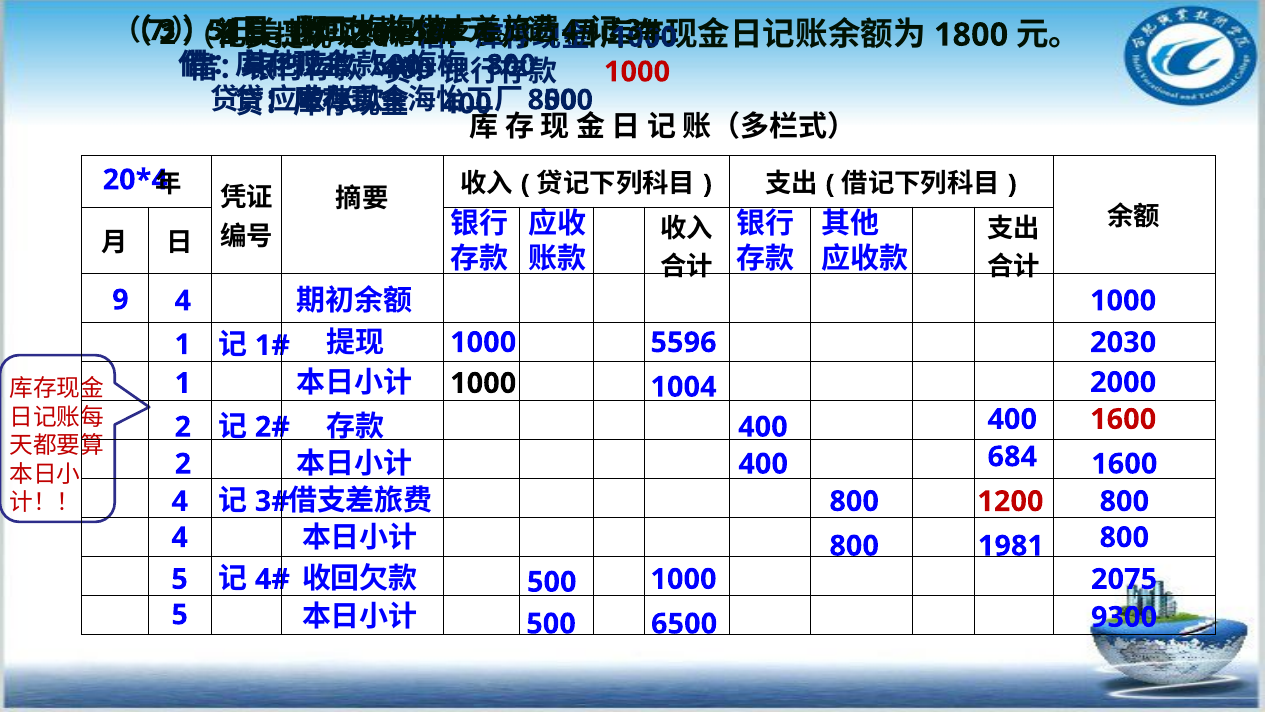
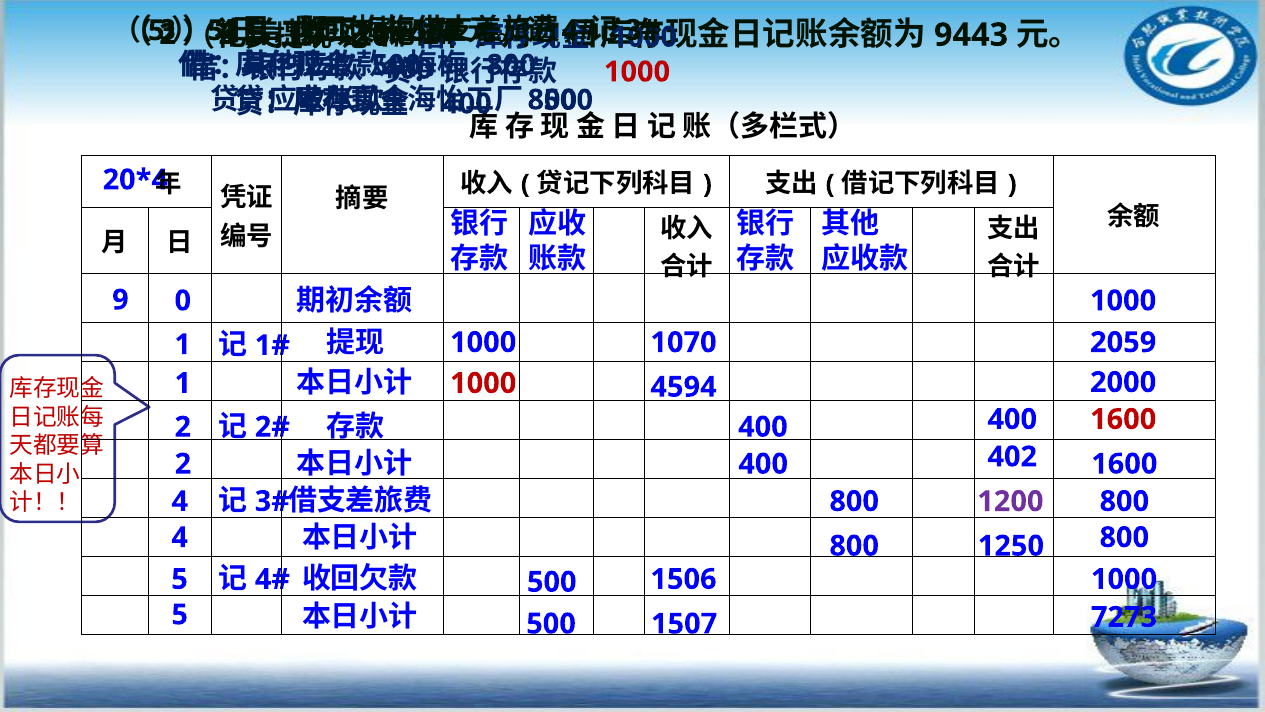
7: 7 -> 5 (156, 30)
1800: 1800 -> 9443 (971, 35)
9 4: 4 -> 0 (183, 301)
2030: 2030 -> 2059 (1123, 342)
5596: 5596 -> 1070 (684, 342)
1000 colour: black -> red (483, 383)
1004: 1004 -> 4594 (684, 387)
684: 684 -> 402 (1012, 456)
1200 colour: red -> purple (1010, 501)
1981: 1981 -> 1250 (1011, 546)
1000: 1000 -> 1506 (684, 579)
2075: 2075 -> 1000 (1124, 579)
9300: 9300 -> 7273 (1124, 617)
6500: 6500 -> 1507 (684, 624)
